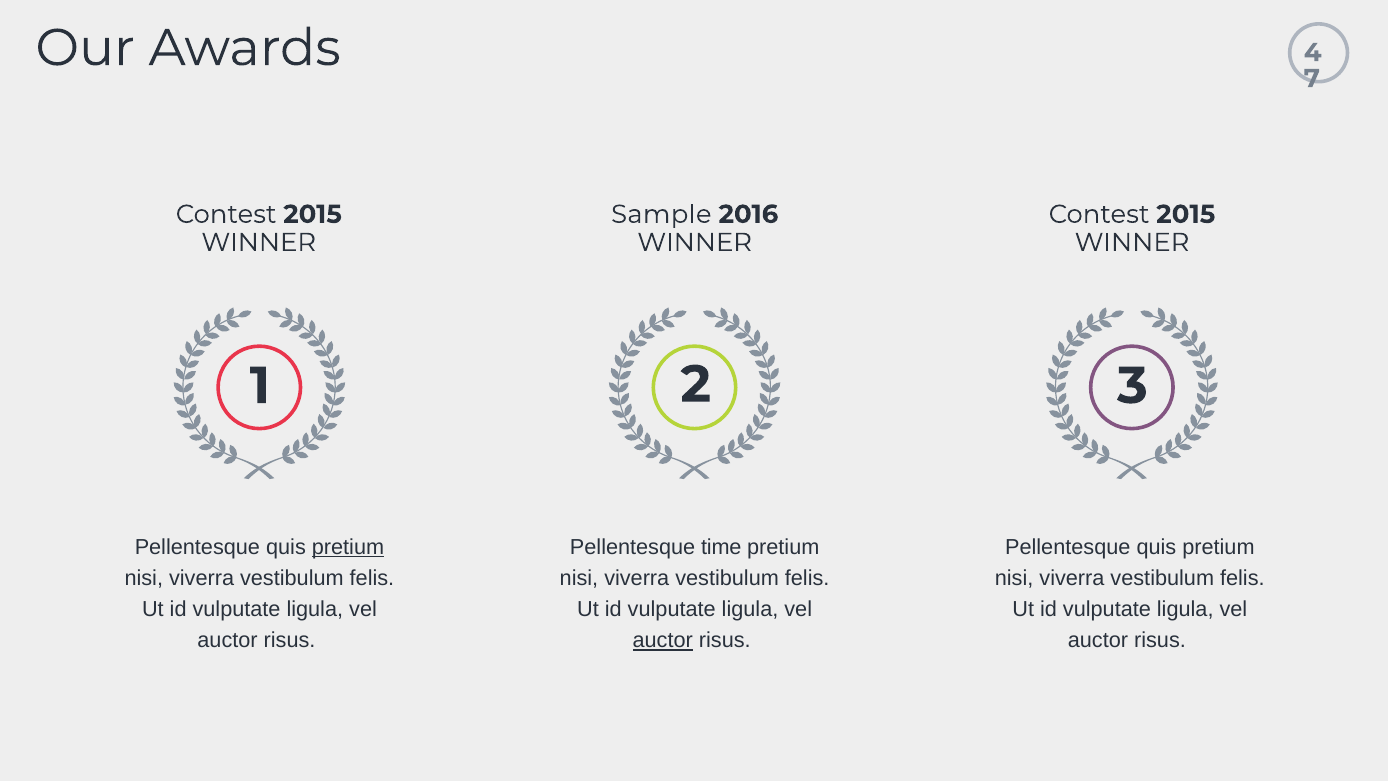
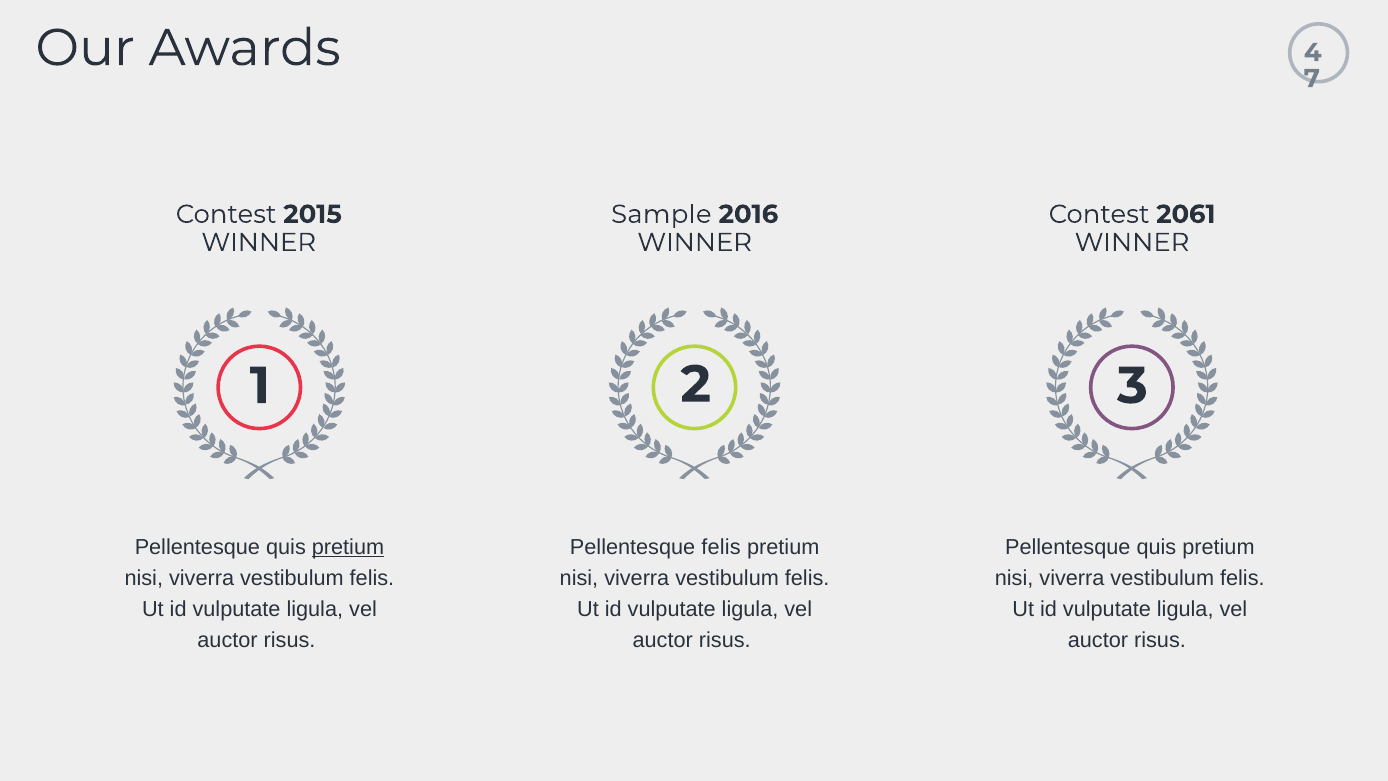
2015: 2015 -> 2061 (1186, 214)
Pellentesque time: time -> felis (721, 547)
auctor underline: present -> none (663, 640)
